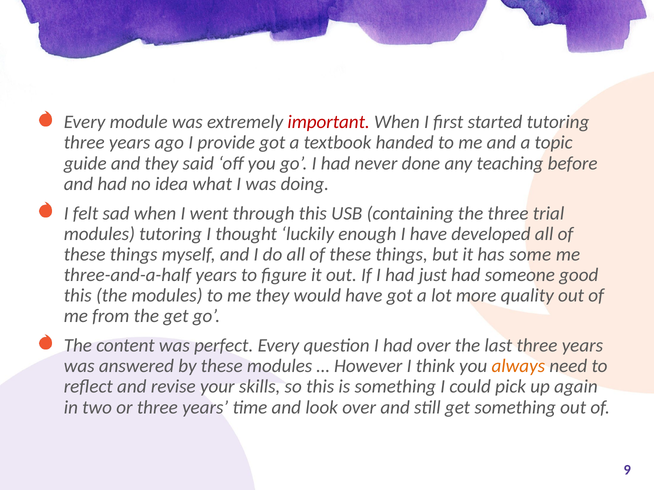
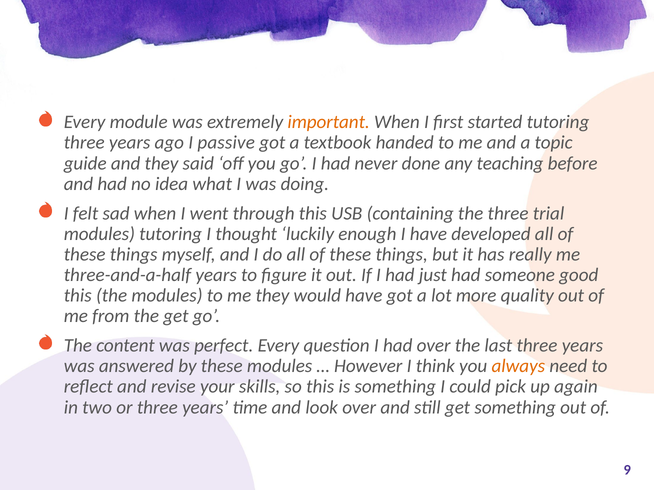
important colour: red -> orange (329, 122)
provide: provide -> passive (226, 143)
some: some -> really (530, 255)
